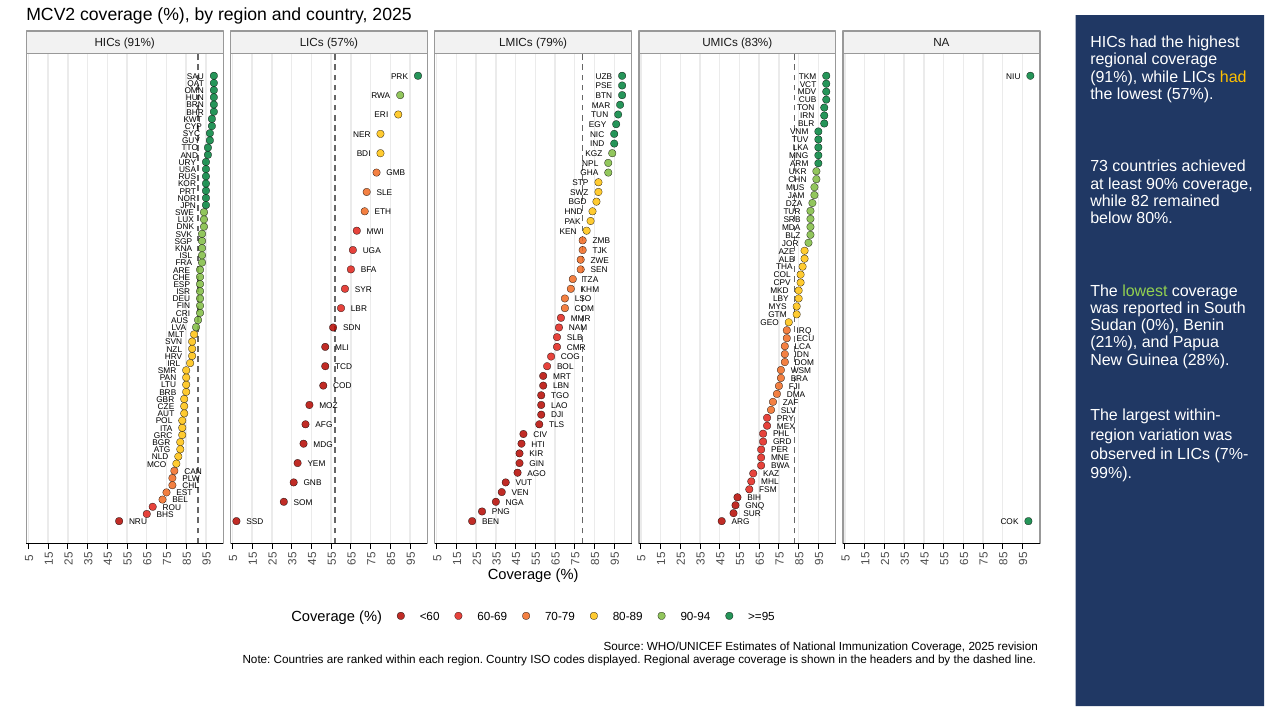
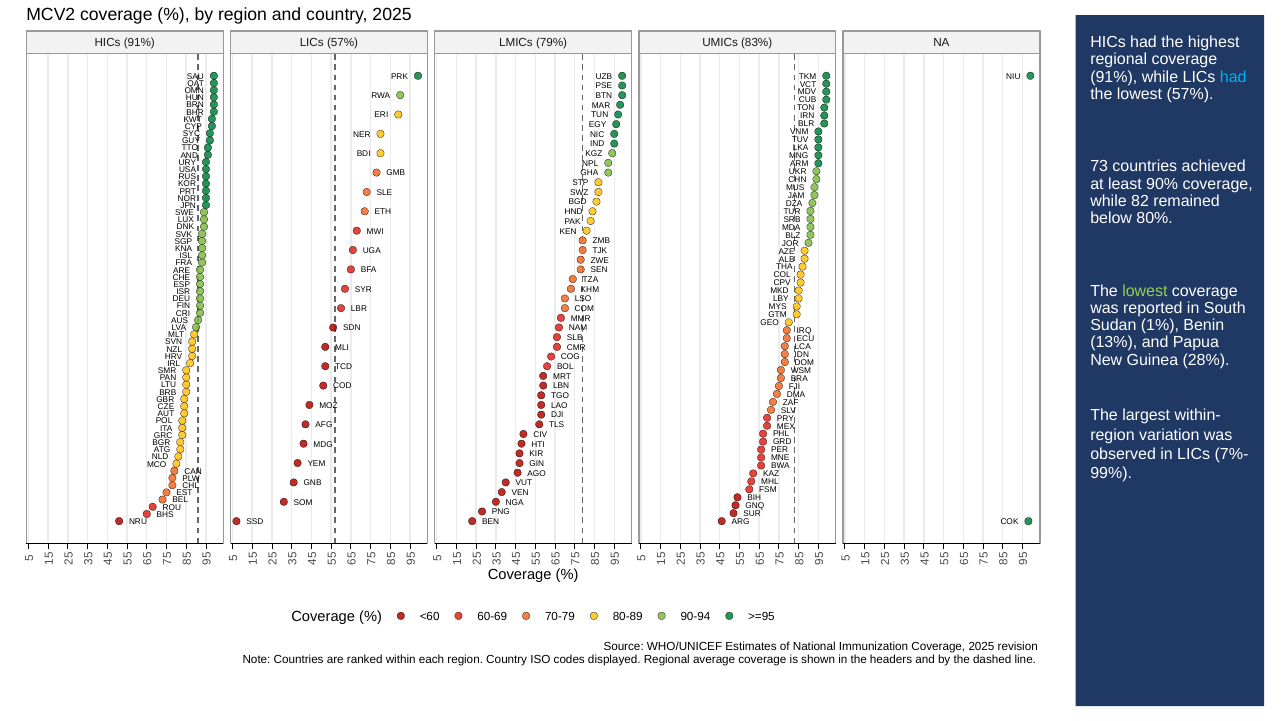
had colour: yellow -> light blue (1233, 77)
0%: 0% -> 1% (1160, 325)
21%: 21% -> 13% (1114, 342)
